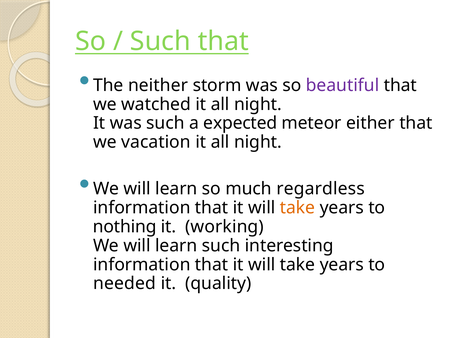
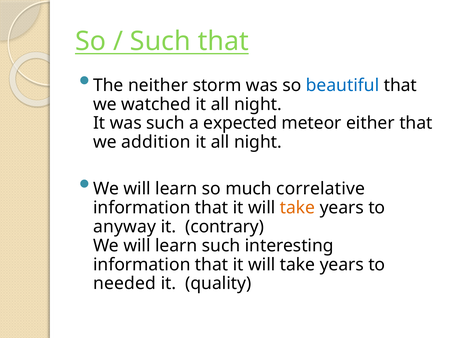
beautiful colour: purple -> blue (343, 85)
vacation: vacation -> addition (156, 142)
regardless: regardless -> correlative (321, 189)
nothing: nothing -> anyway (125, 226)
working: working -> contrary (225, 226)
